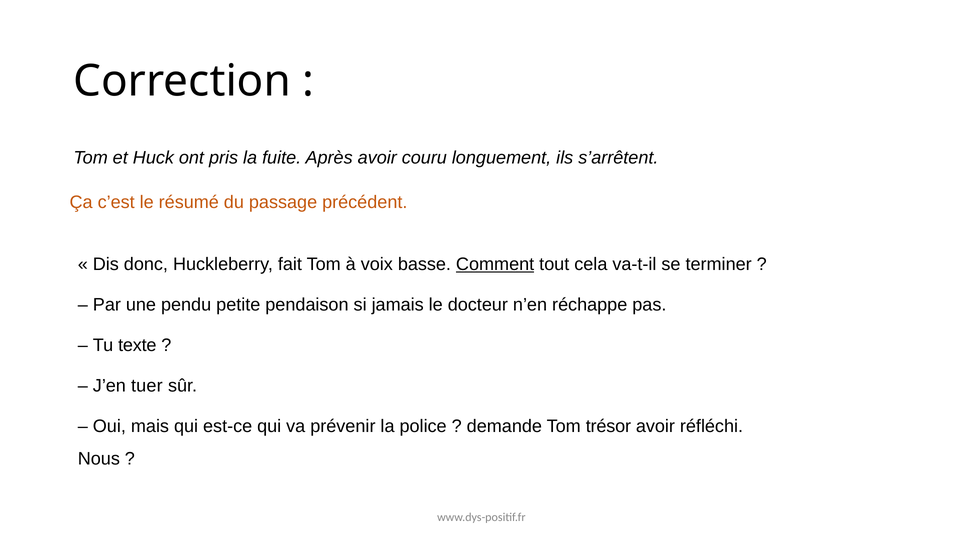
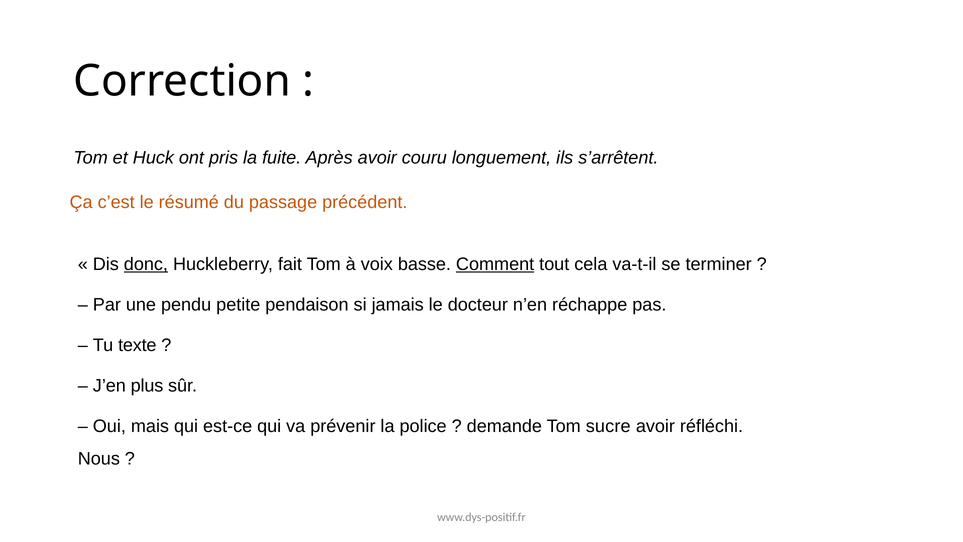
donc underline: none -> present (146, 264)
tuer: tuer -> plus (147, 385)
trésor: trésor -> sucre (608, 426)
